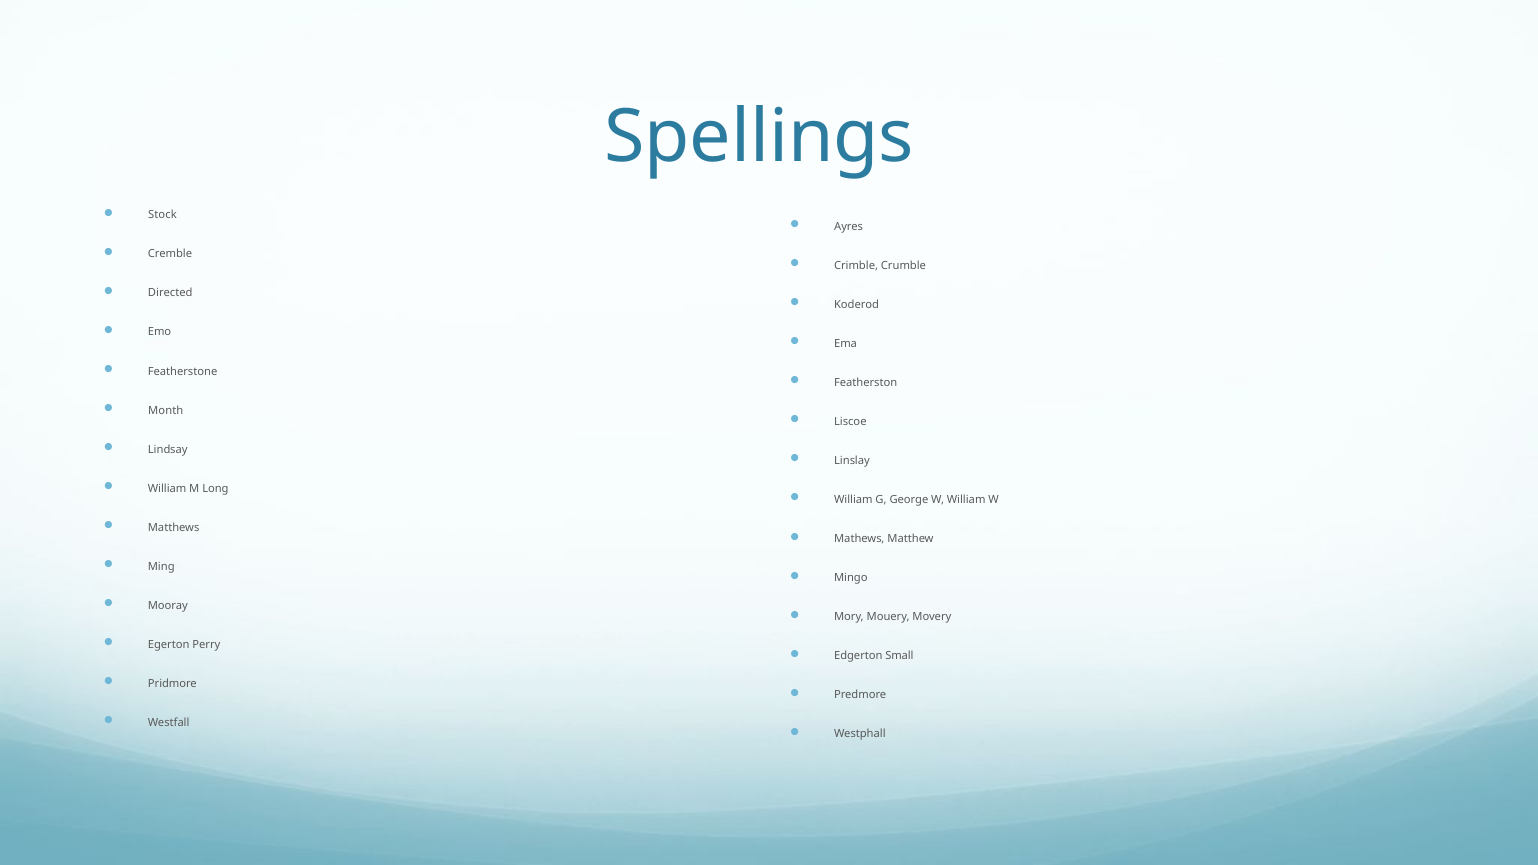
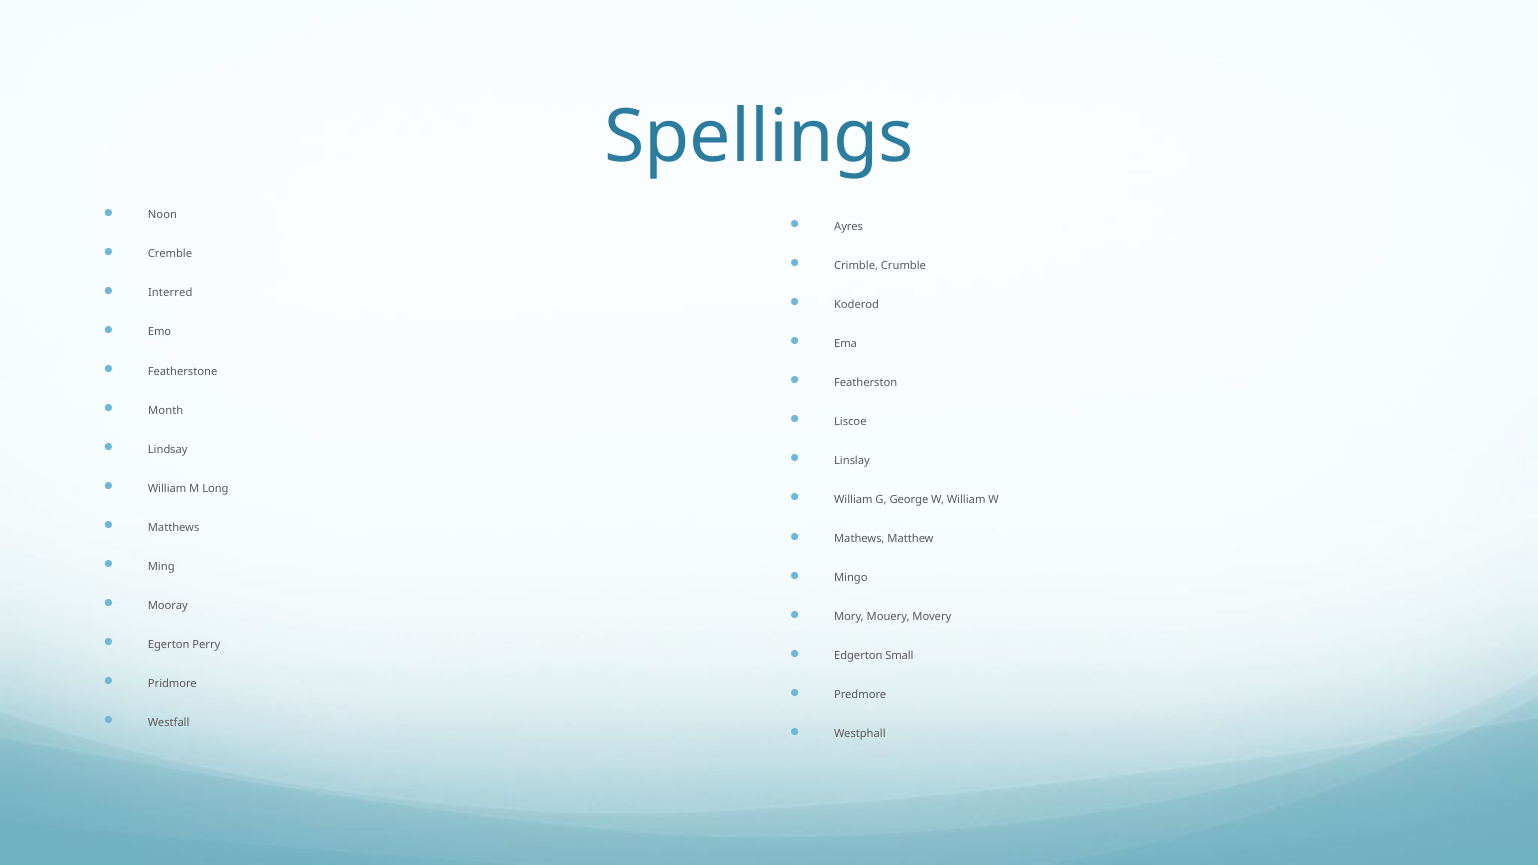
Stock: Stock -> Noon (162, 215)
Directed: Directed -> Interred (170, 293)
